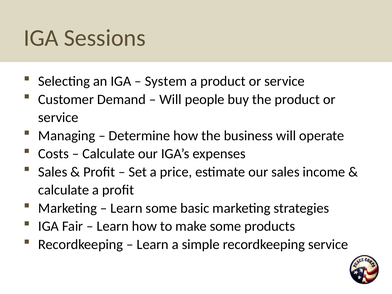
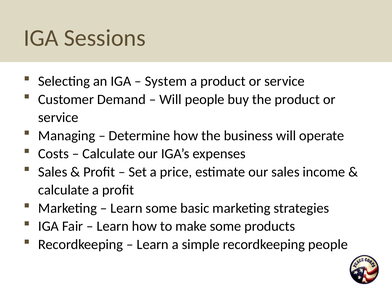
recordkeeping service: service -> people (328, 244)
